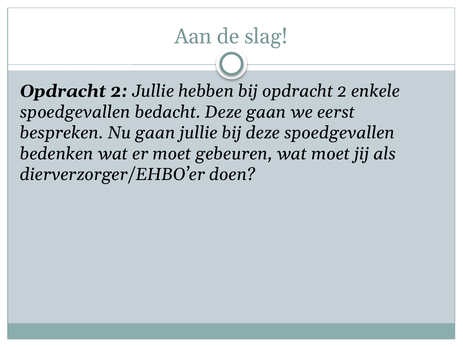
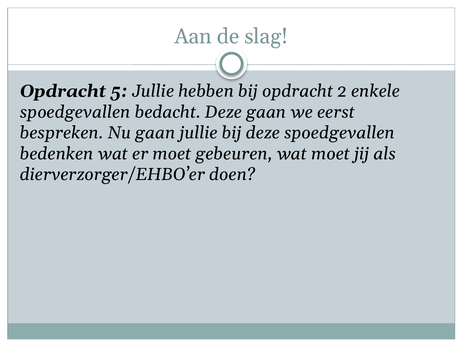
2: 2 -> 5 (119, 91)
